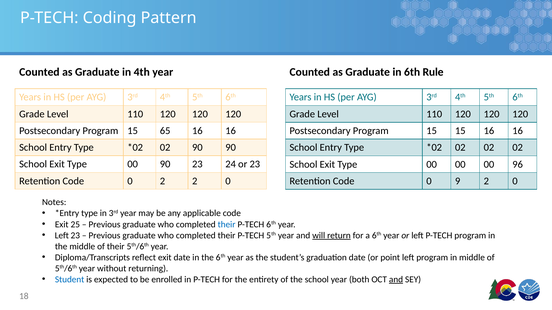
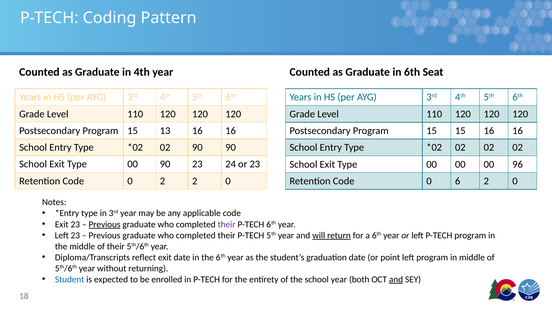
Rule: Rule -> Seat (433, 72)
65: 65 -> 13 (165, 131)
9: 9 -> 6 (458, 181)
Exit 25: 25 -> 23 (75, 225)
Previous underline: none -> present (105, 225)
their colour: blue -> purple (227, 225)
